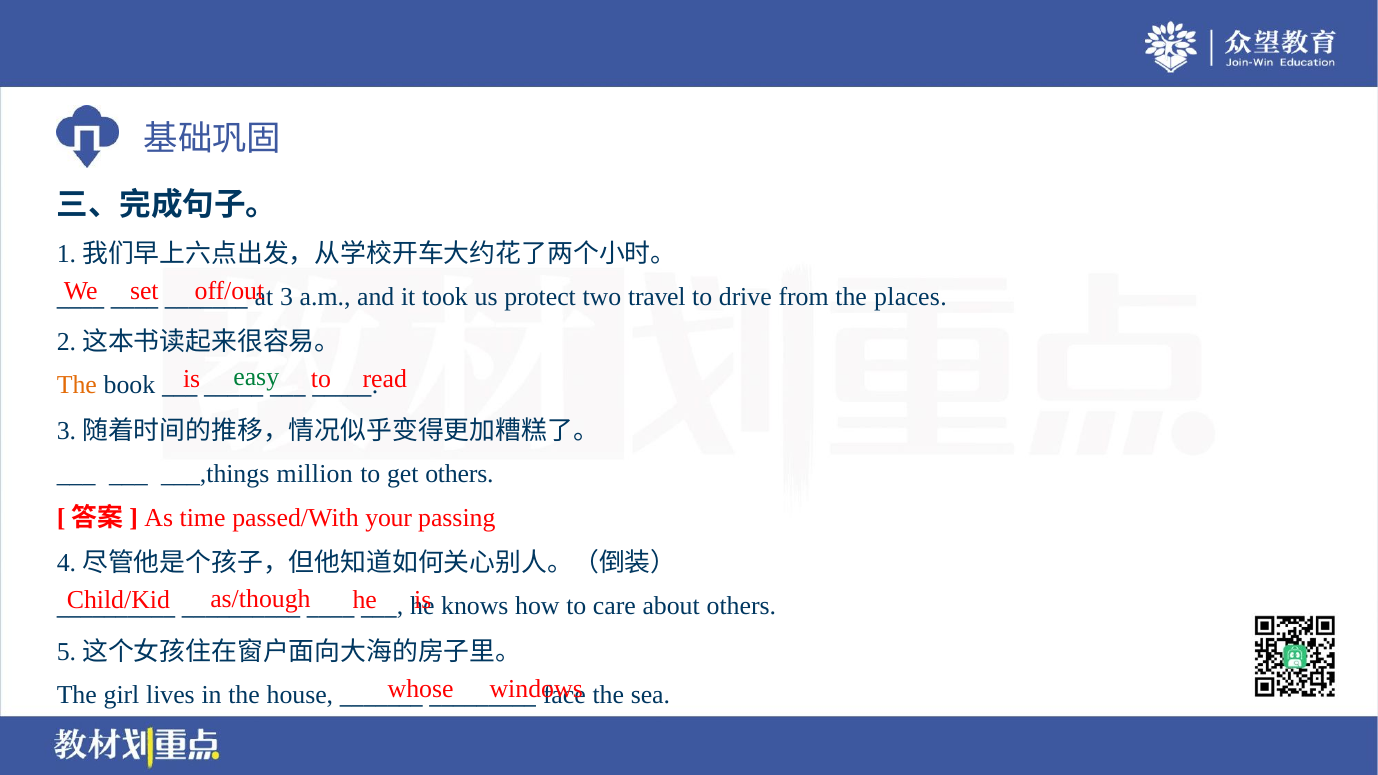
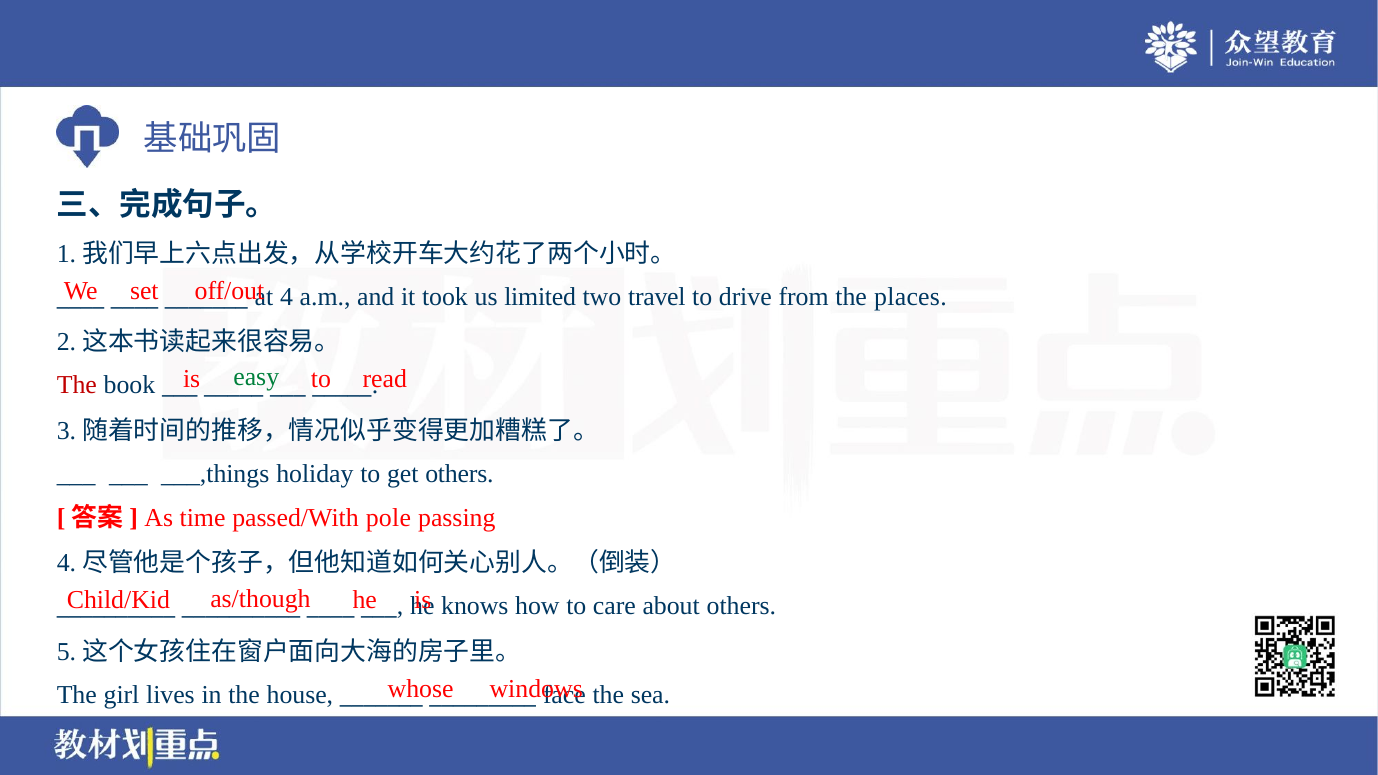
3: 3 -> 4 (286, 297)
protect: protect -> limited (540, 297)
The colour: orange -> red (77, 385)
million: million -> holiday (315, 474)
your: your -> pole (388, 518)
